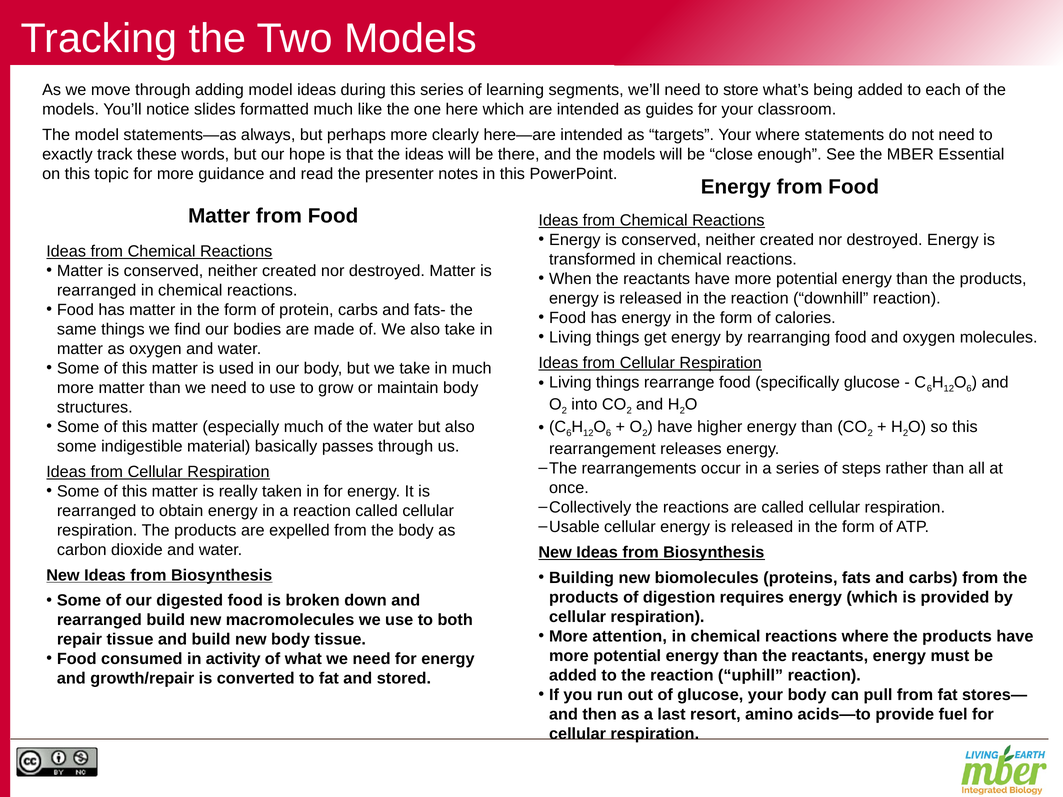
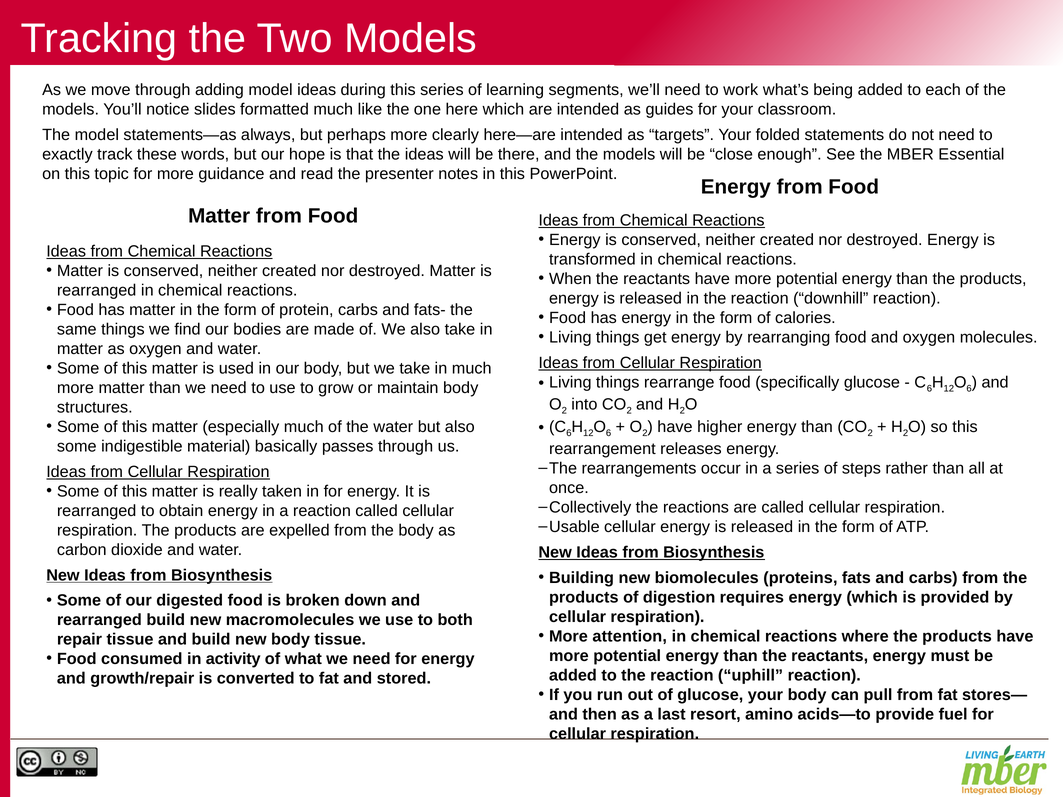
store: store -> work (741, 90)
Your where: where -> folded (778, 135)
